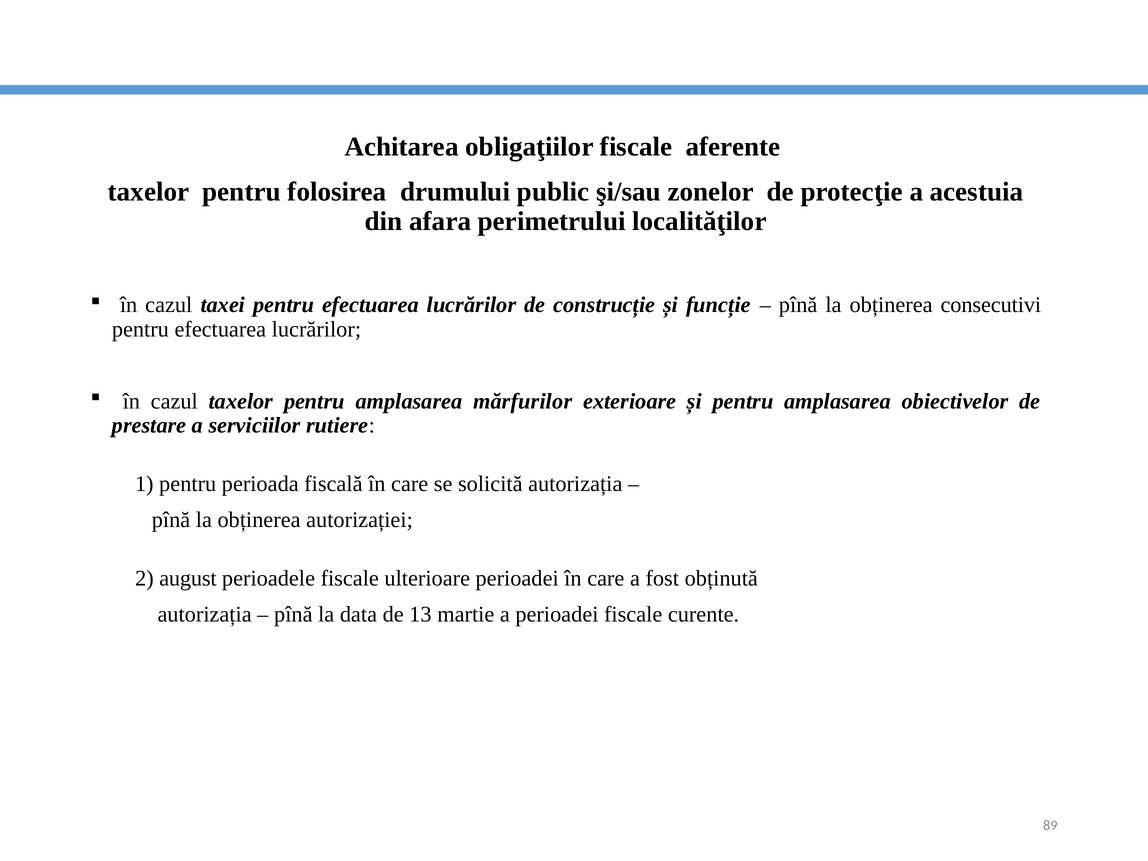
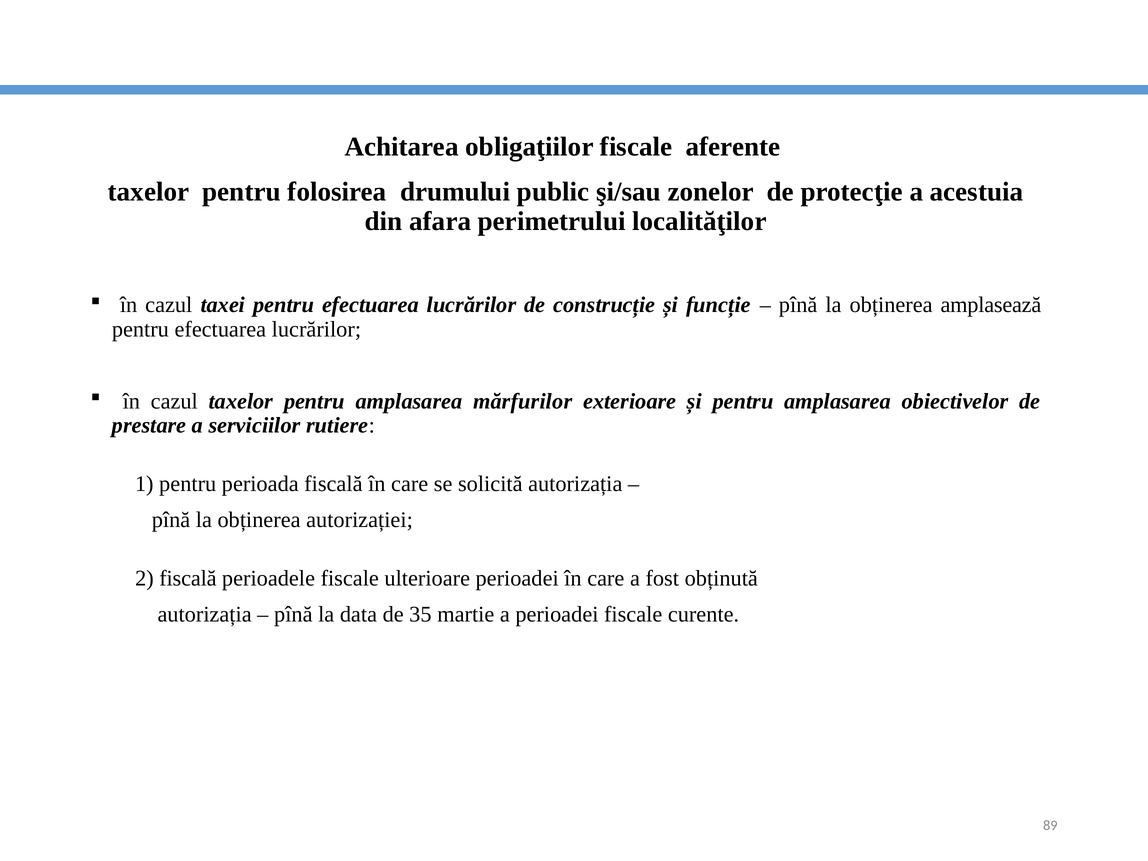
consecutivi: consecutivi -> amplasează (991, 305)
2 august: august -> fiscală (188, 578)
13: 13 -> 35 (420, 615)
